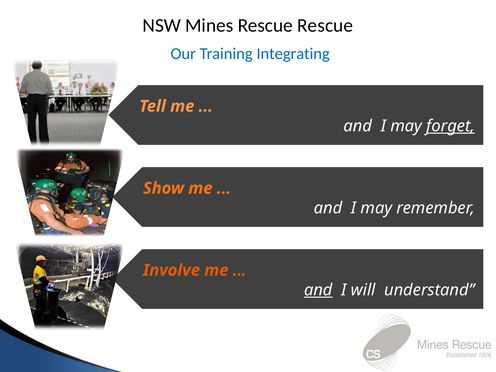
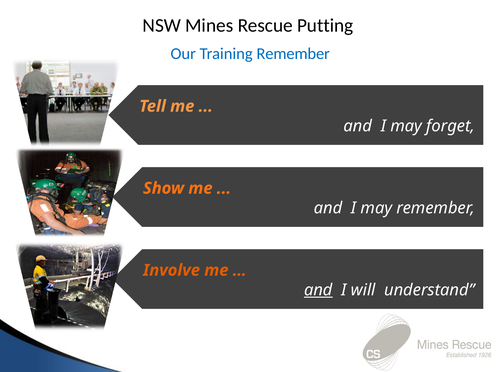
Rescue Rescue: Rescue -> Putting (325, 26)
Training Integrating: Integrating -> Remember (293, 54)
forget underline: present -> none (451, 126)
